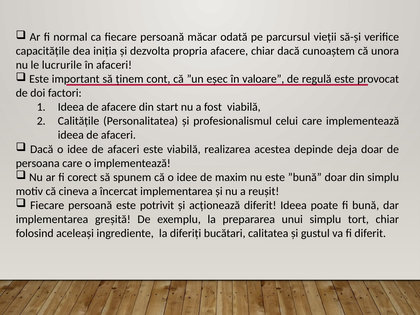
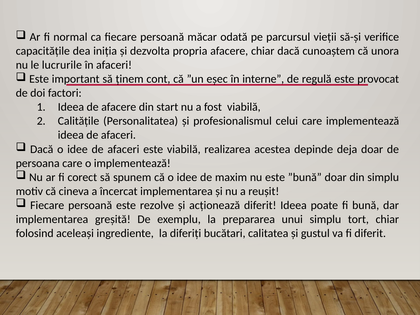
valoare: valoare -> interne (263, 79)
potrivit: potrivit -> rezolve (157, 205)
